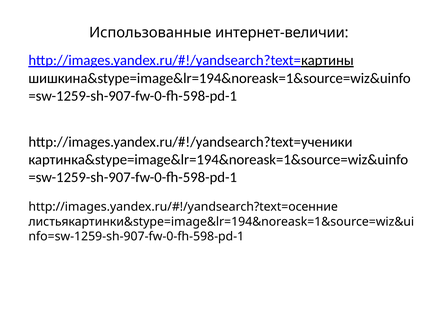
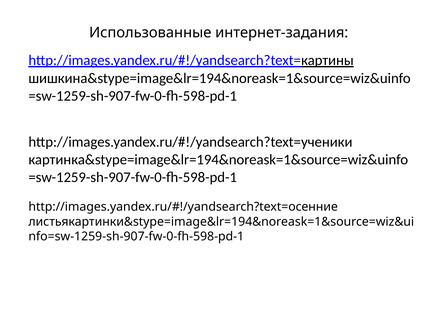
интернет-величии: интернет-величии -> интернет-задания (282, 33)
